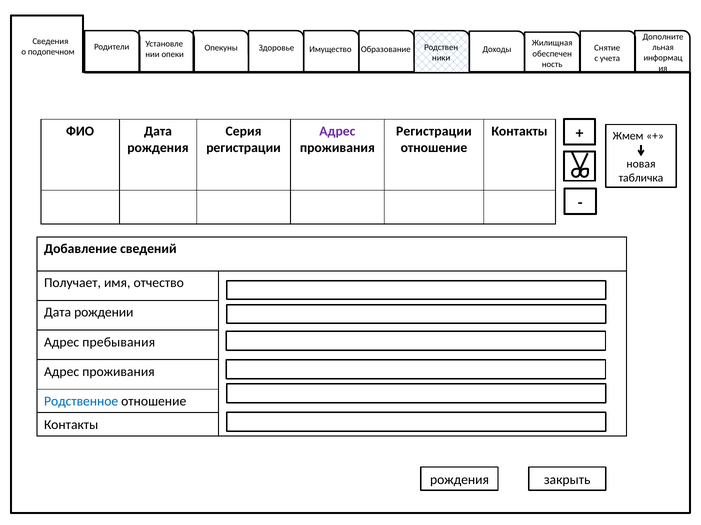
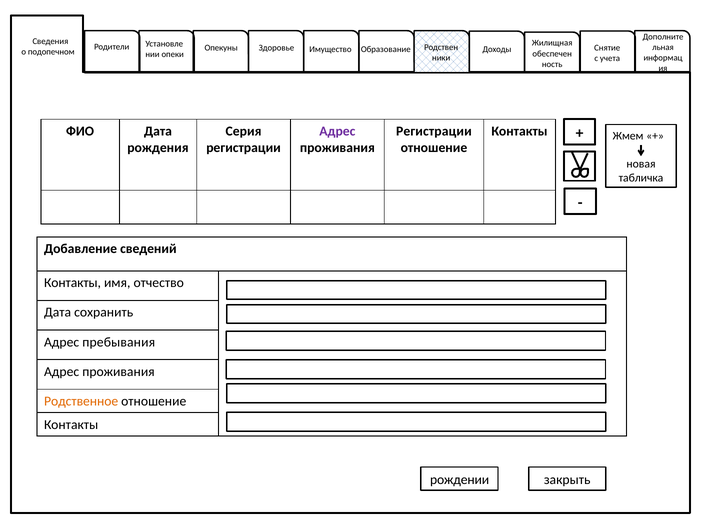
Получает: Получает -> Контакты (72, 283)
рождении: рождении -> сохранить (104, 313)
Родственное colour: blue -> orange (81, 402)
рождения: рождения -> рождении (460, 480)
